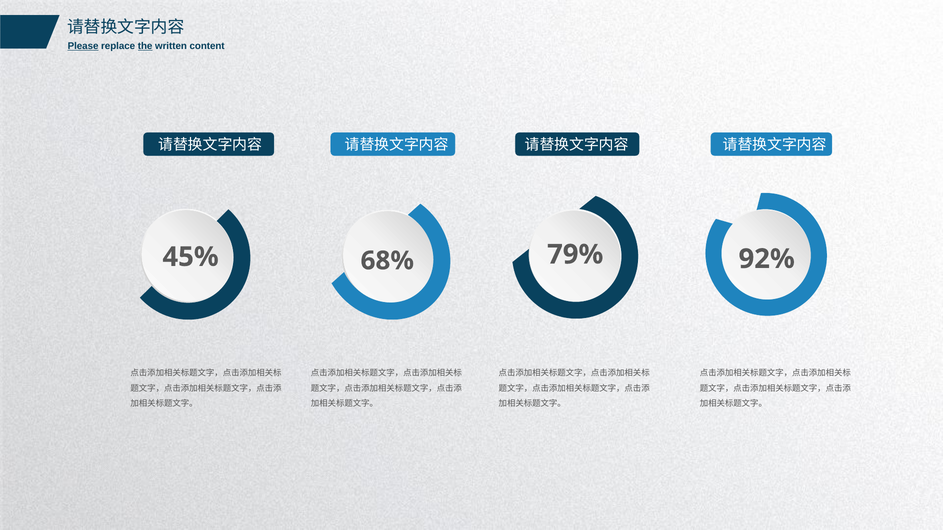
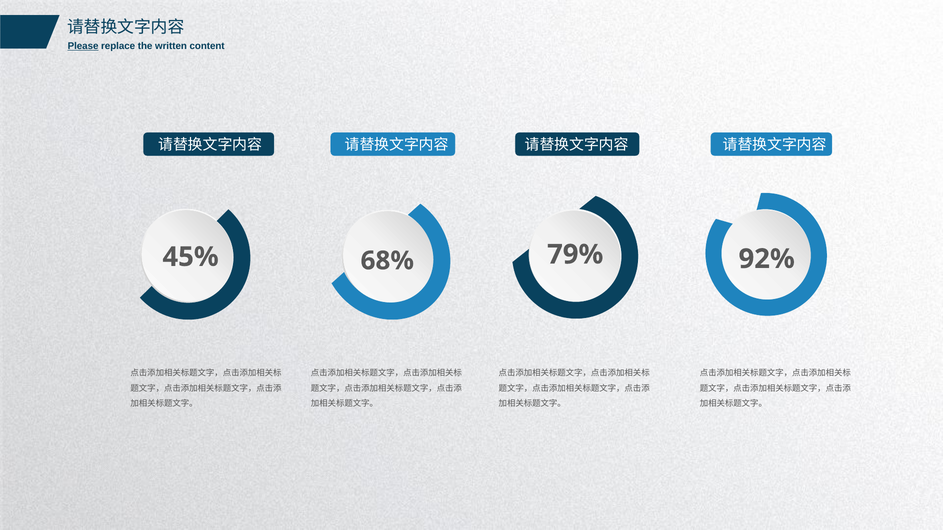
the underline: present -> none (145, 46)
